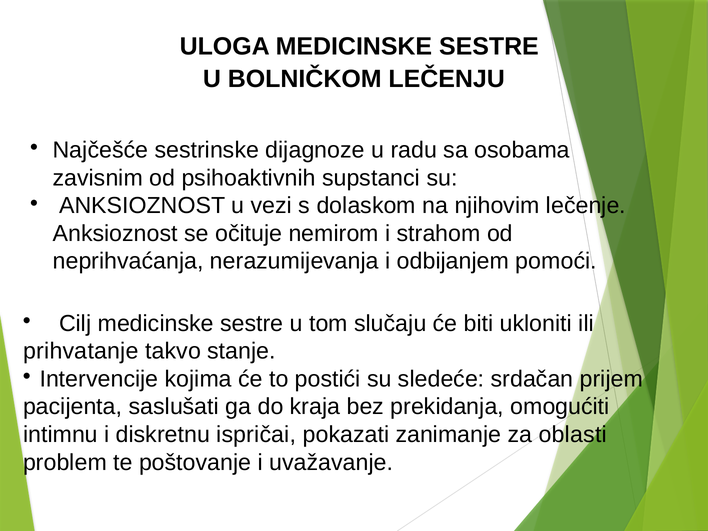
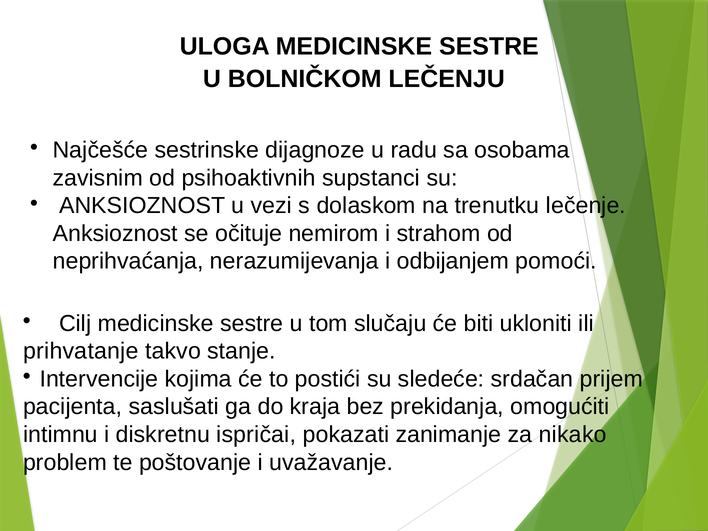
njihovim: njihovim -> trenutku (497, 206)
oblasti: oblasti -> nikako (573, 435)
